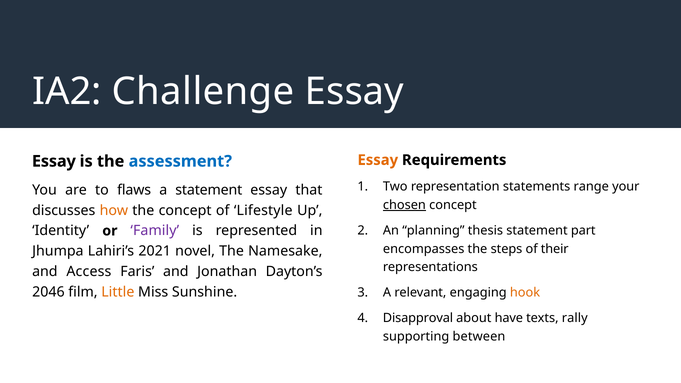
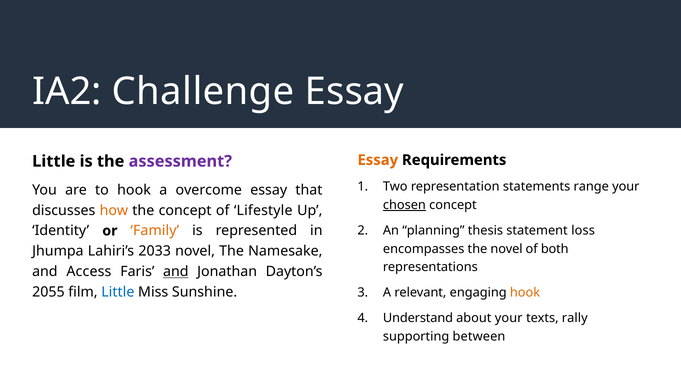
Essay: Essay -> Little (54, 161)
assessment colour: blue -> purple (180, 161)
to flaws: flaws -> hook (134, 190)
a statement: statement -> overcome (209, 190)
Family colour: purple -> orange (155, 231)
part: part -> loss (583, 230)
the steps: steps -> novel (507, 249)
their: their -> both (555, 249)
2021: 2021 -> 2033 (155, 251)
and underline: none -> present (176, 272)
2046: 2046 -> 2055 (48, 292)
Little colour: orange -> blue (118, 292)
Disapproval: Disapproval -> Understand (418, 318)
about have: have -> your (509, 318)
